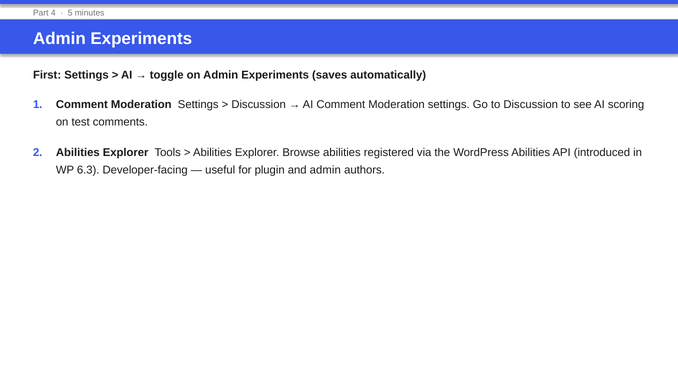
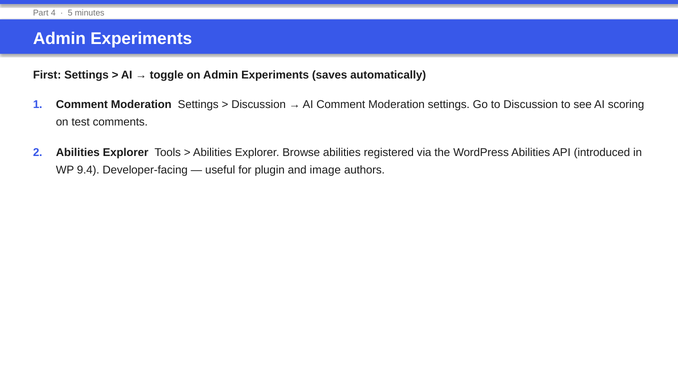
6.3: 6.3 -> 9.4 (88, 170)
and admin: admin -> image (325, 170)
